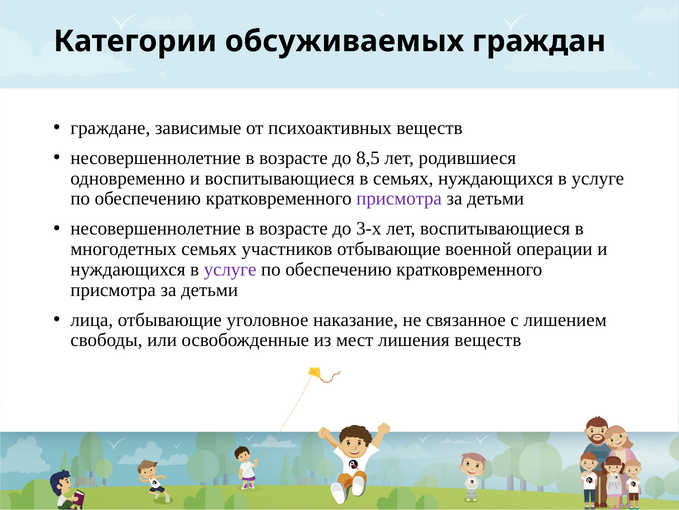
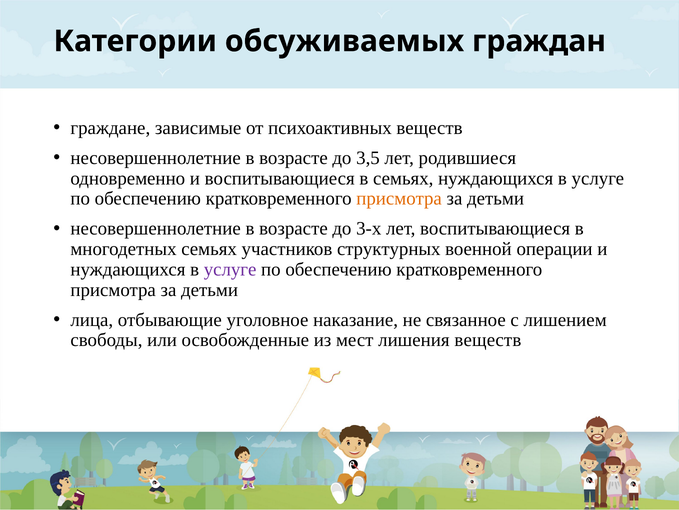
8,5: 8,5 -> 3,5 (368, 158)
присмотра colour: purple -> orange (399, 198)
участников отбывающие: отбывающие -> структурных (389, 249)
